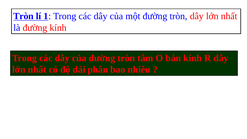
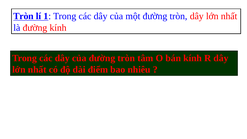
phân: phân -> điểm (98, 70)
